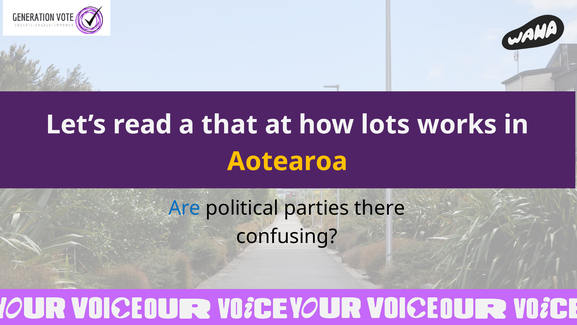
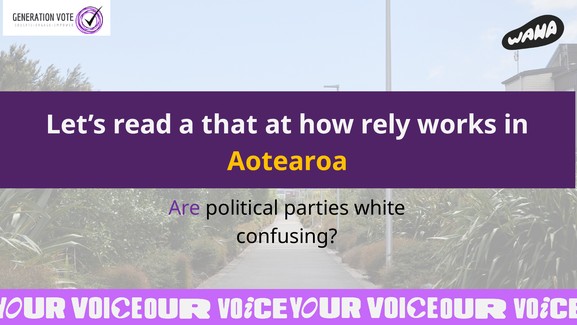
lots: lots -> rely (386, 125)
Are colour: blue -> purple (184, 208)
there: there -> white (380, 208)
